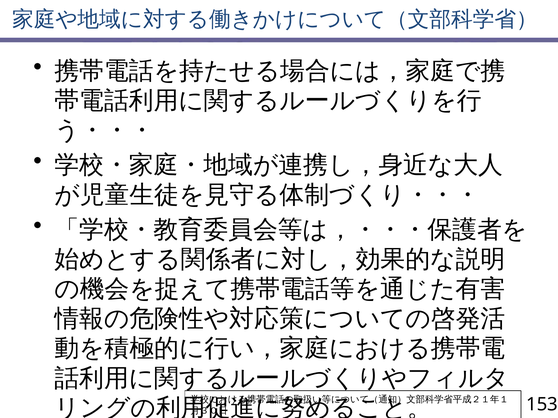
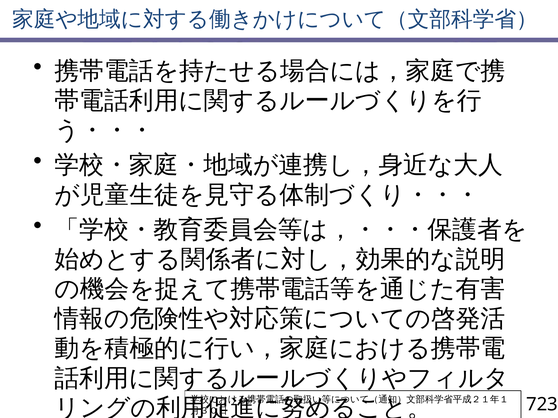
153: 153 -> 723 (542, 405)
